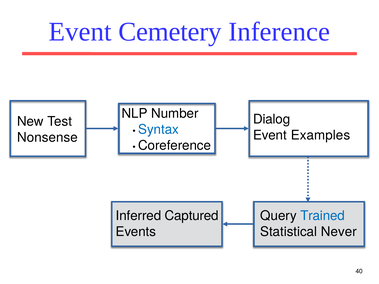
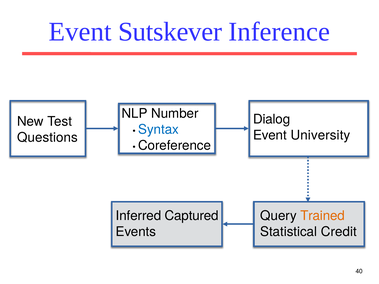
Cemetery: Cemetery -> Sutskever (170, 32)
Examples: Examples -> University (320, 135)
Nonsense: Nonsense -> Questions (47, 138)
Trained colour: blue -> orange (323, 216)
Never: Never -> Credit (339, 232)
